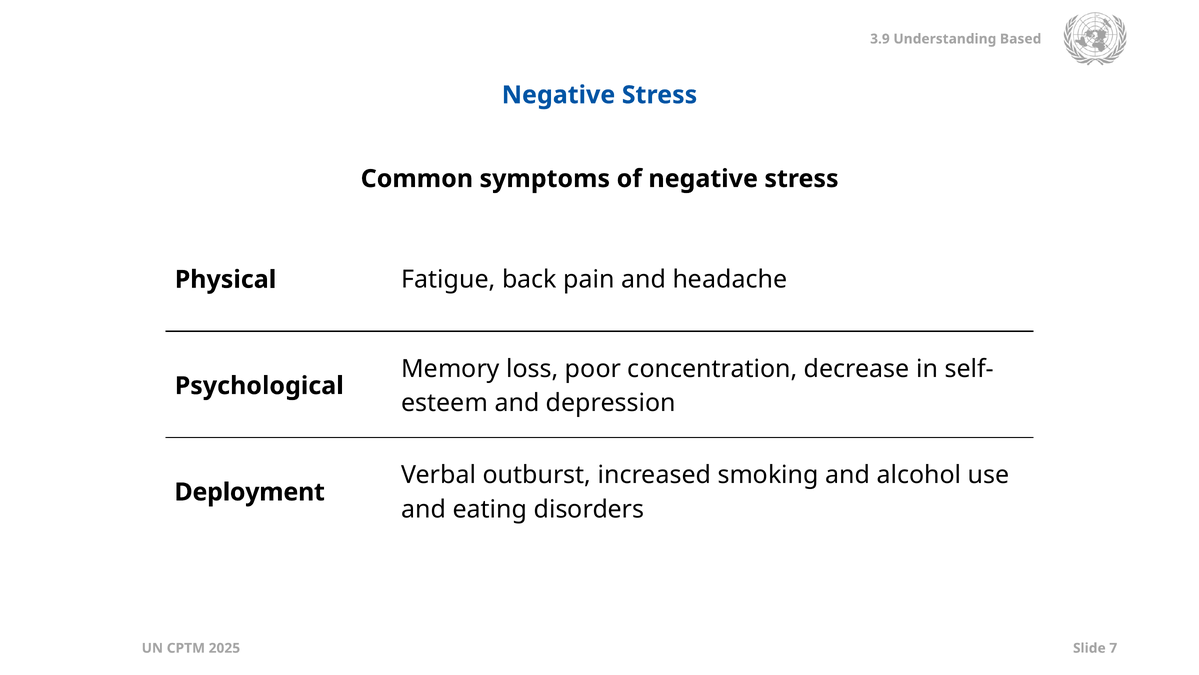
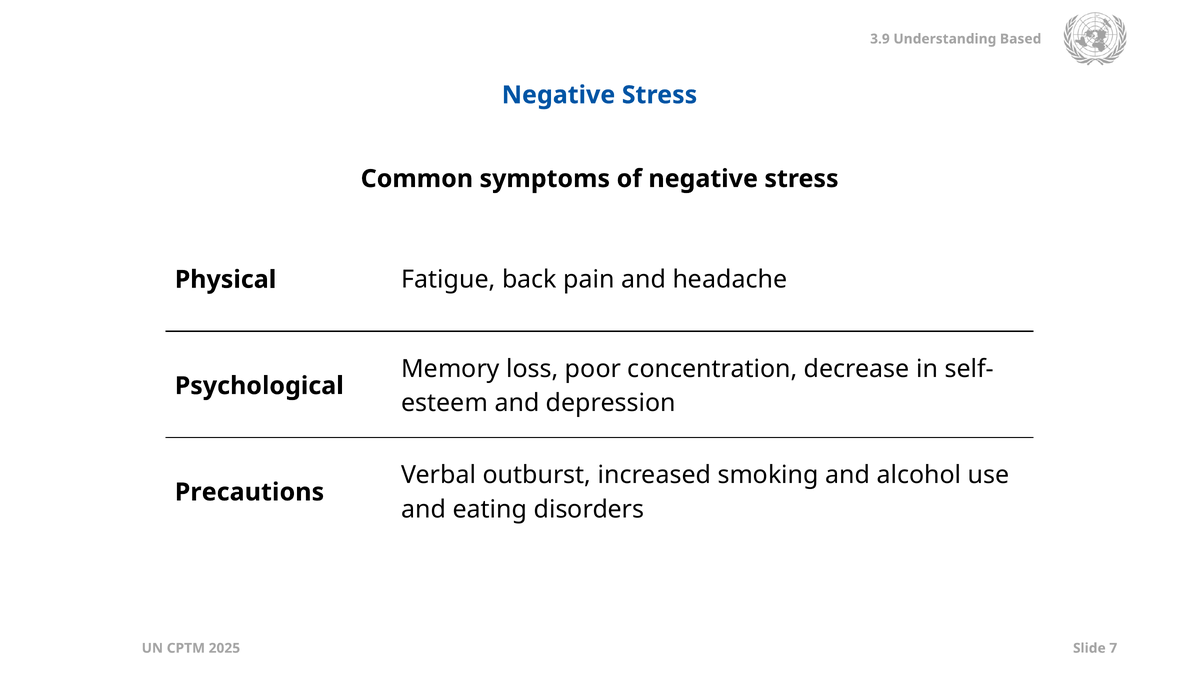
Deployment: Deployment -> Precautions (249, 492)
